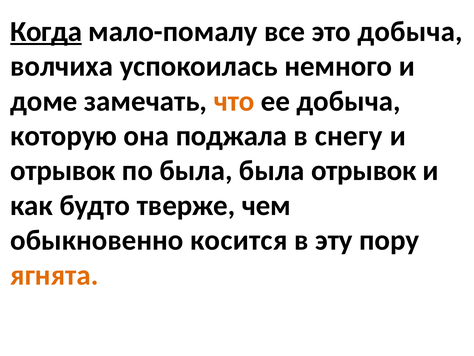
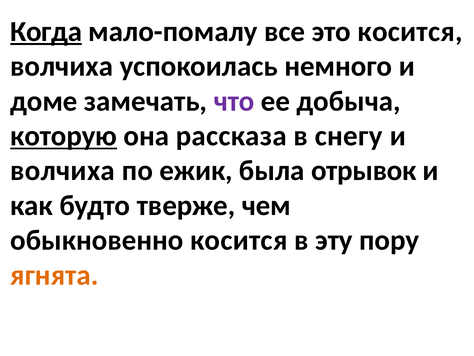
это добыча: добыча -> косится (410, 31)
что colour: orange -> purple (234, 101)
которую underline: none -> present (64, 136)
поджала: поджала -> рассказа (231, 136)
отрывок: отрывок -> волчиха (63, 170)
по была: была -> ежик (196, 170)
